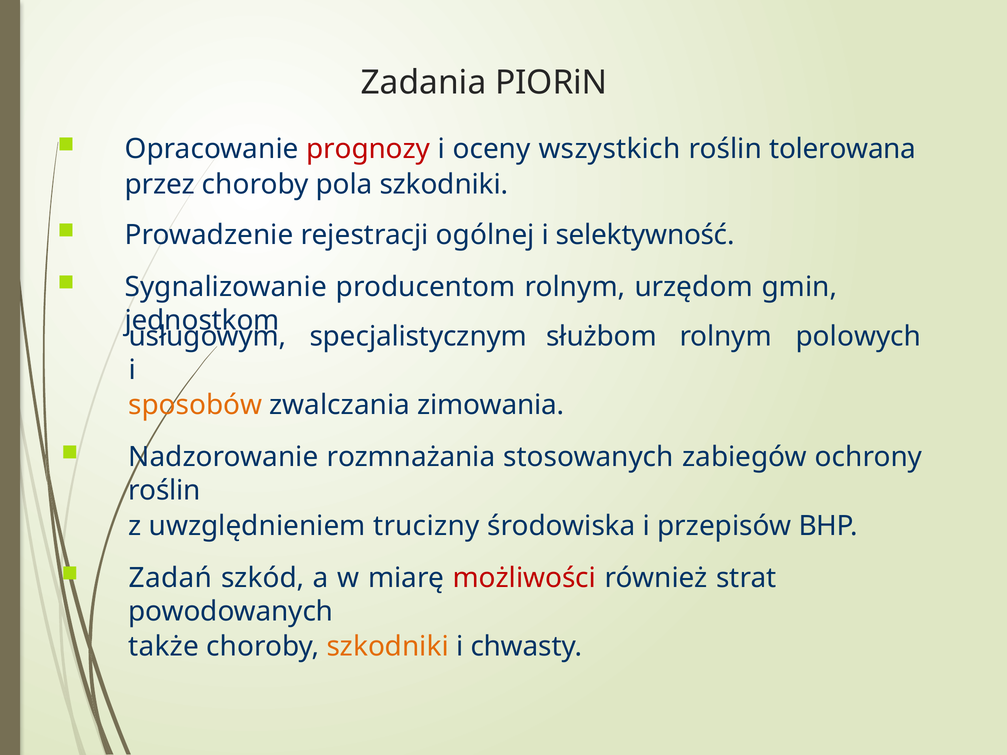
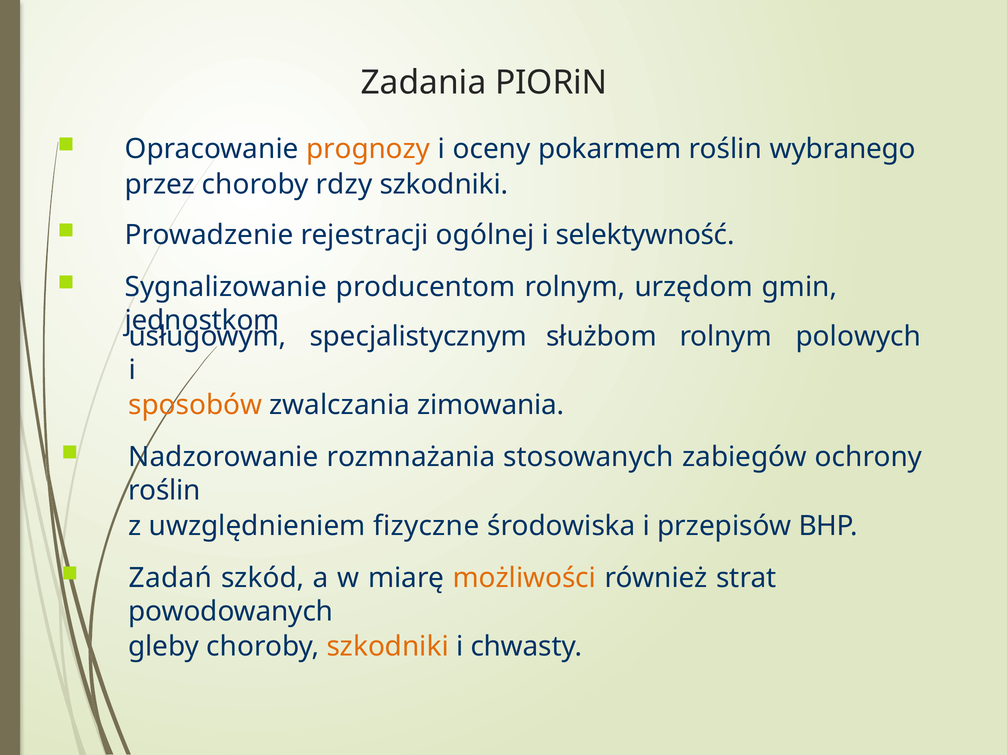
prognozy colour: red -> orange (368, 149)
wszystkich: wszystkich -> pokarmem (610, 149)
tolerowana: tolerowana -> wybranego (843, 149)
pola: pola -> rdzy (344, 184)
trucizny: trucizny -> fizyczne (426, 526)
możliwości colour: red -> orange (524, 578)
także: także -> gleby (164, 647)
